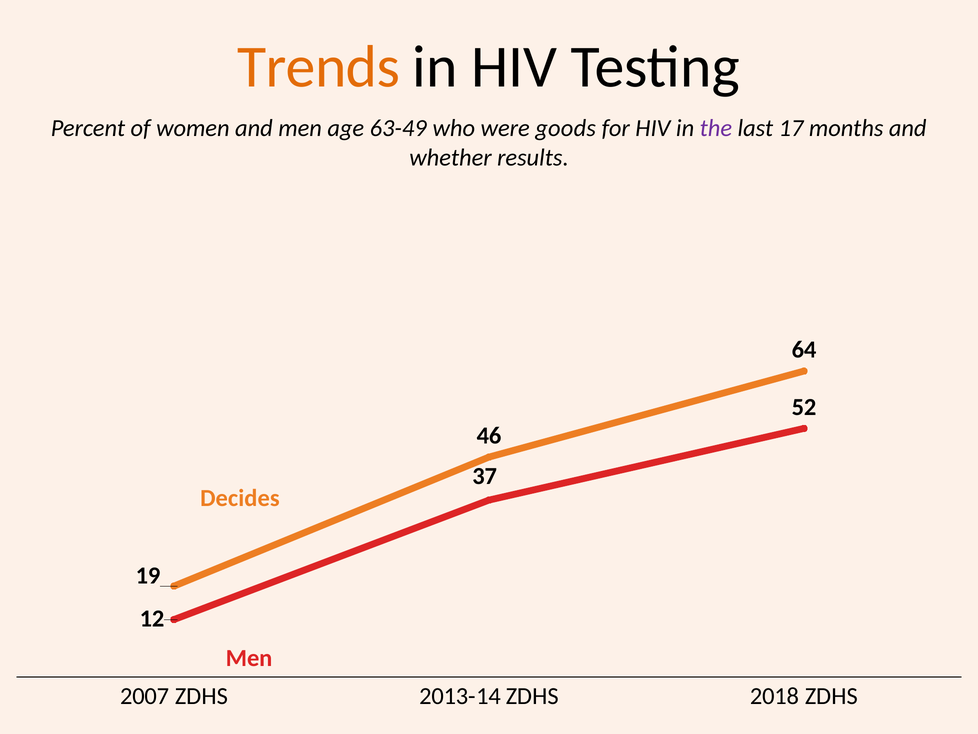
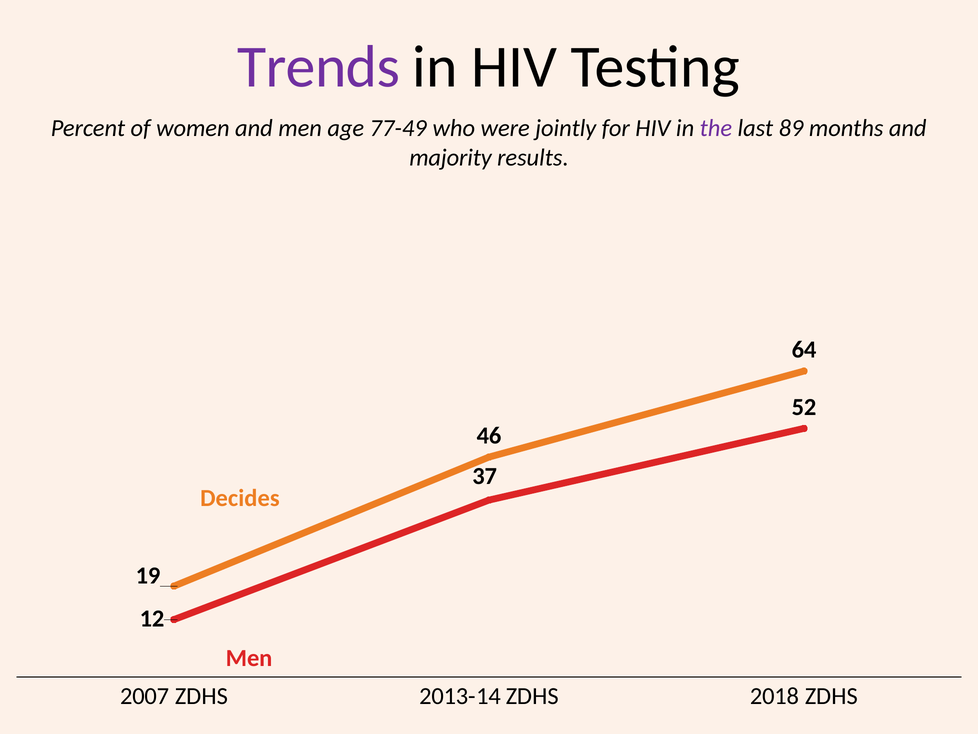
Trends colour: orange -> purple (319, 67)
63-49: 63-49 -> 77-49 (398, 128)
goods: goods -> jointly (566, 128)
17: 17 -> 89 (791, 128)
whether: whether -> majority (451, 158)
